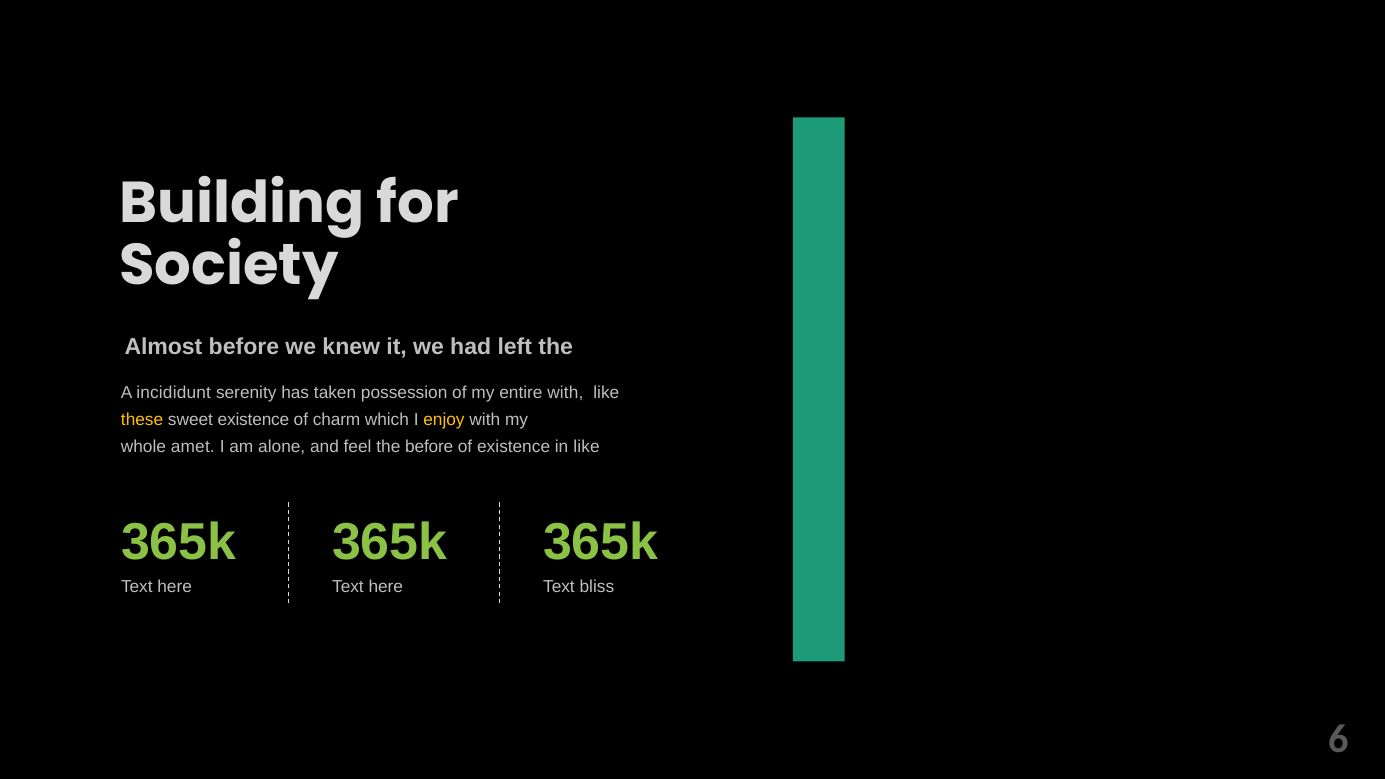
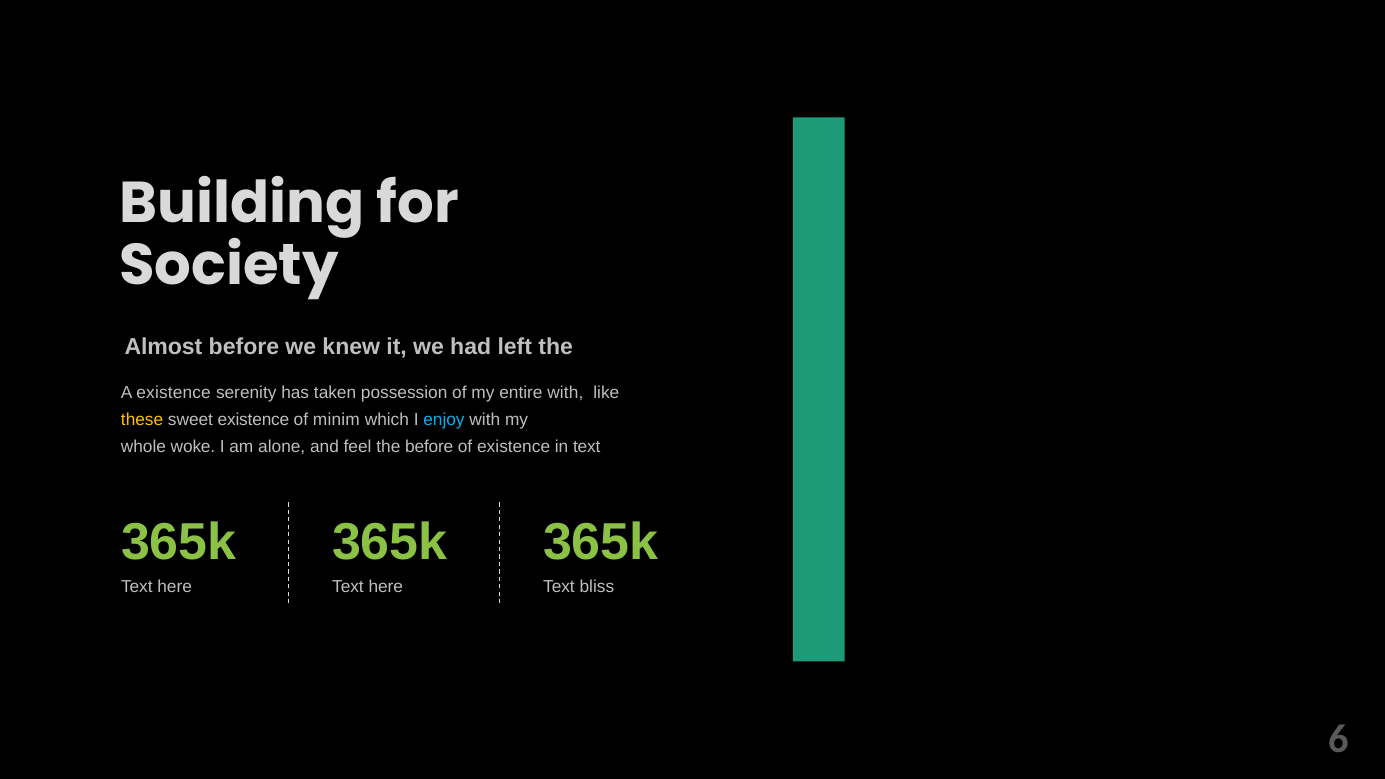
A incididunt: incididunt -> existence (174, 393)
charm: charm -> minim (336, 420)
enjoy colour: yellow -> light blue (444, 420)
amet: amet -> woke (193, 447)
in like: like -> text (587, 447)
